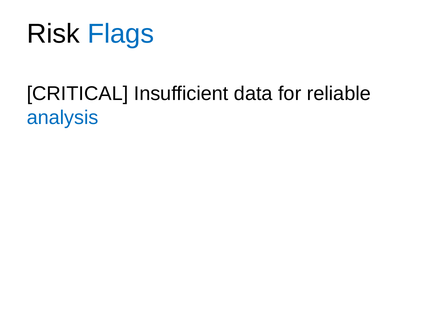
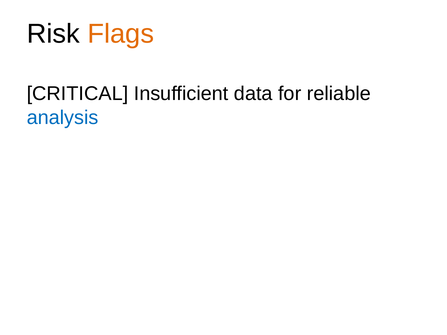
Flags colour: blue -> orange (121, 34)
